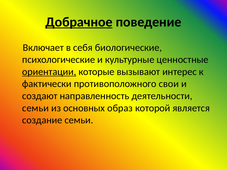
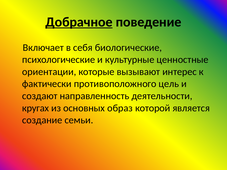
ориентации underline: present -> none (49, 72)
свои: свои -> цель (169, 84)
семьи: семьи -> кругах (36, 108)
